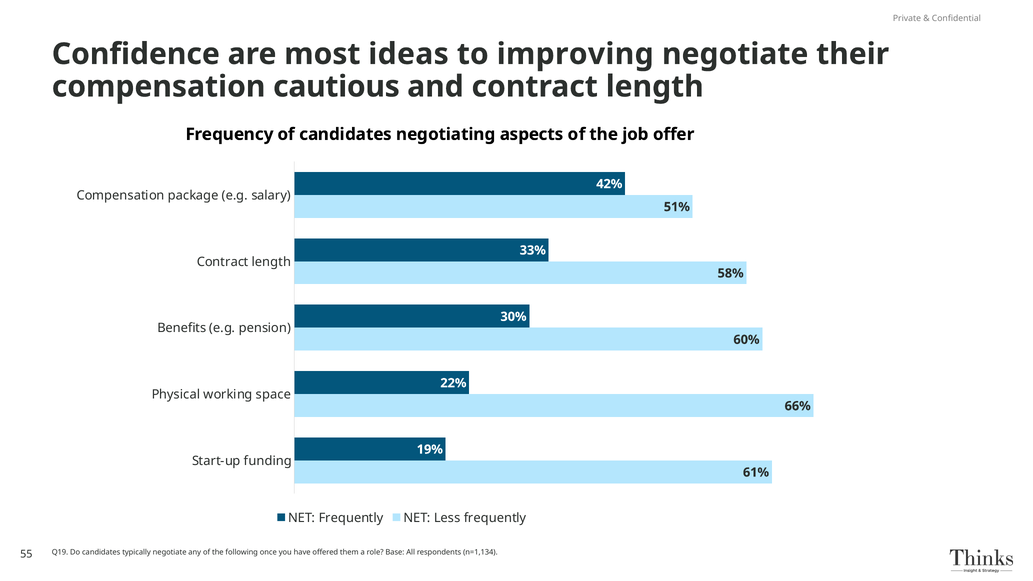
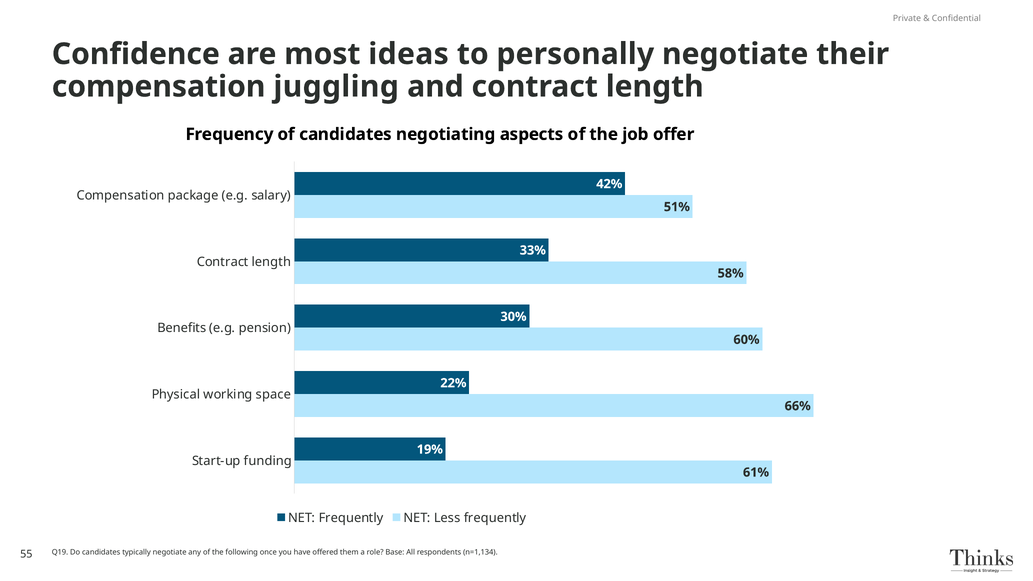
improving: improving -> personally (575, 54)
cautious: cautious -> juggling (336, 87)
